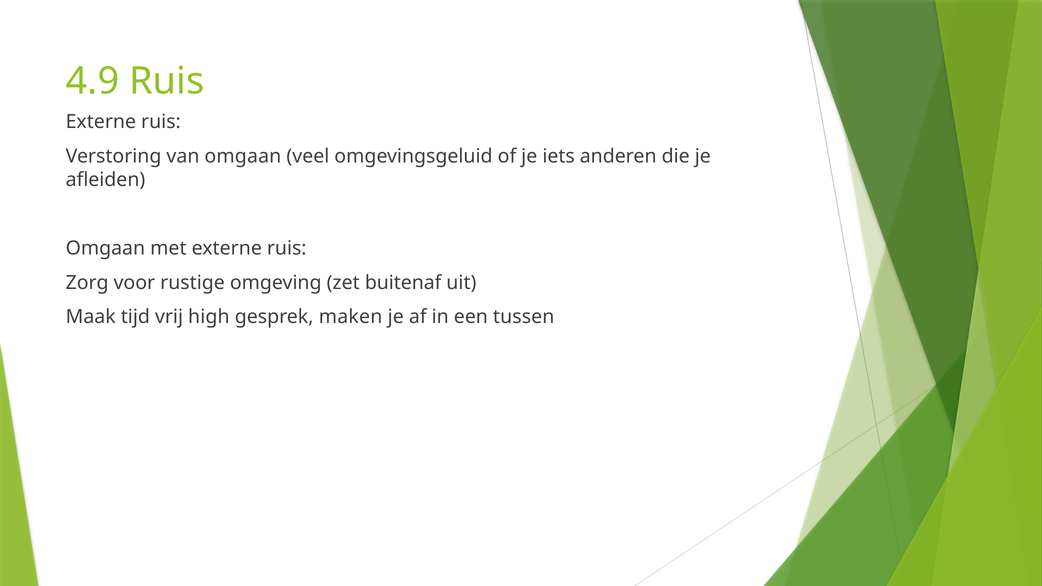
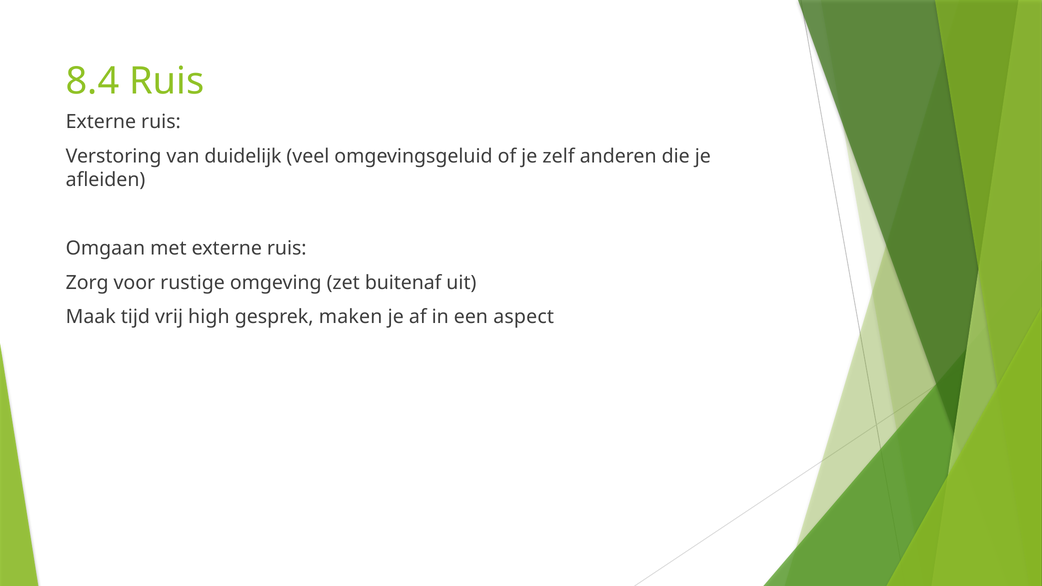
4.9: 4.9 -> 8.4 (93, 81)
van omgaan: omgaan -> duidelijk (243, 156)
iets: iets -> zelf (559, 156)
tussen: tussen -> aspect (524, 317)
